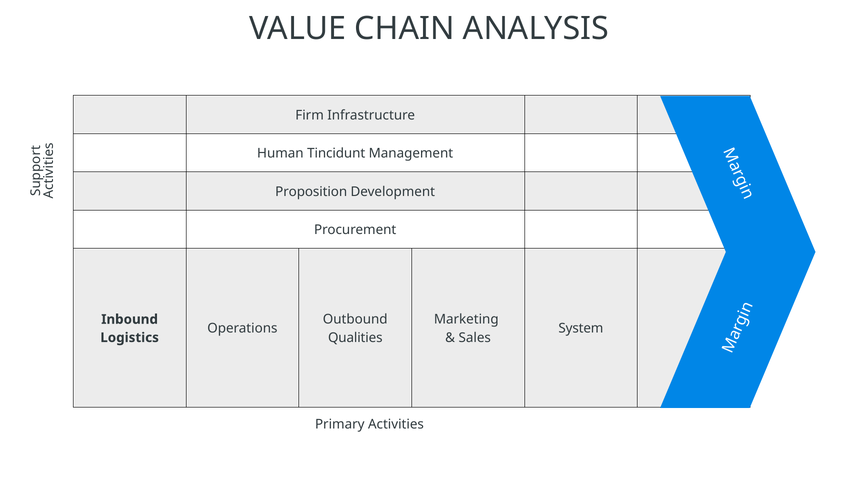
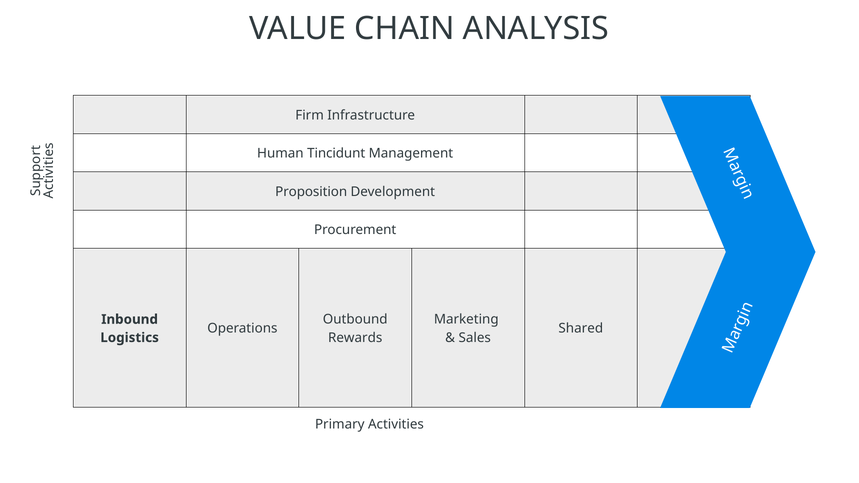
System: System -> Shared (581, 329)
Qualities: Qualities -> Rewards (355, 338)
